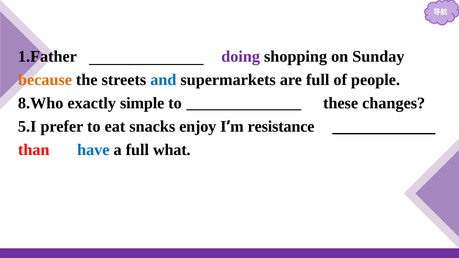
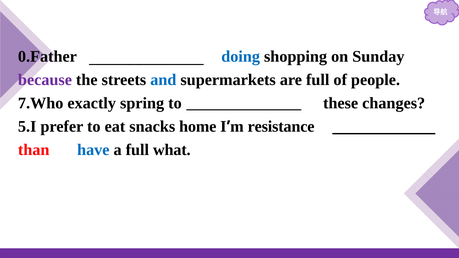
1.Father: 1.Father -> 0.Father (47, 57)
doing colour: purple -> blue (241, 57)
because colour: orange -> purple (45, 80)
8.Who: 8.Who -> 7.Who (41, 103)
simple: simple -> spring (142, 103)
enjoy: enjoy -> home (198, 127)
